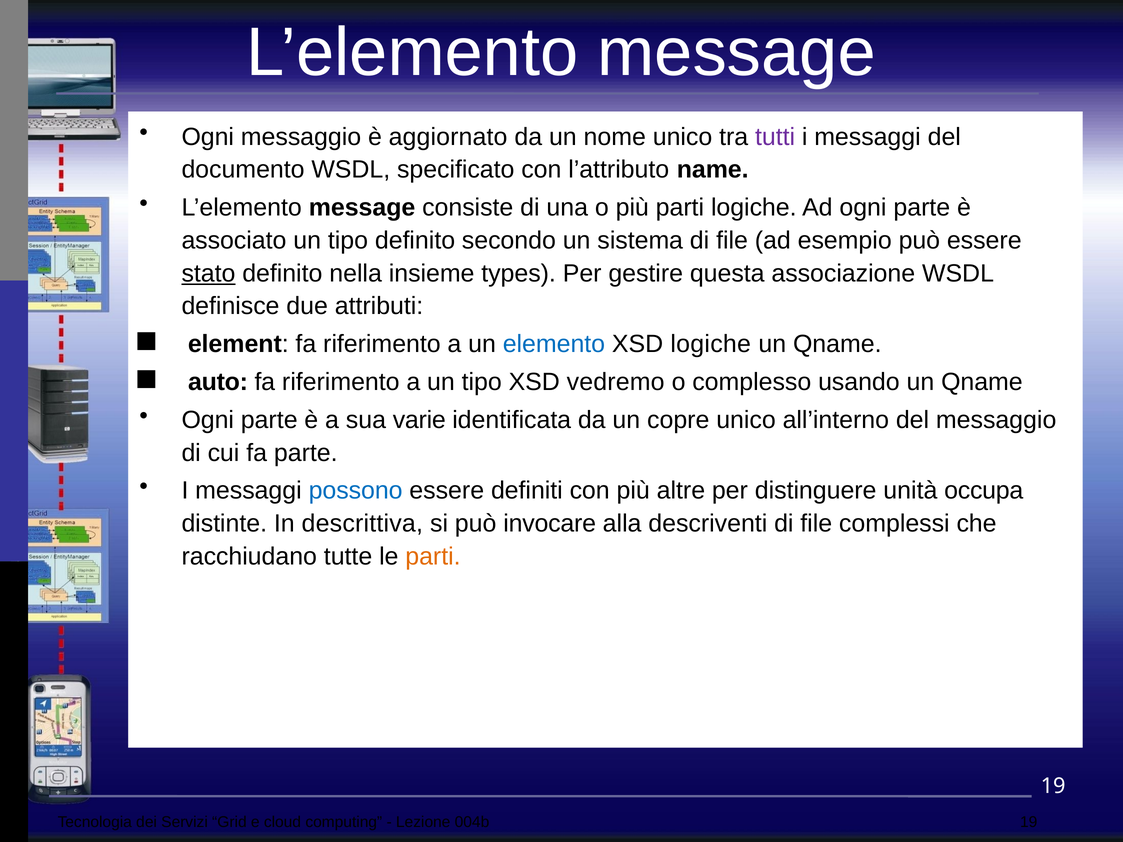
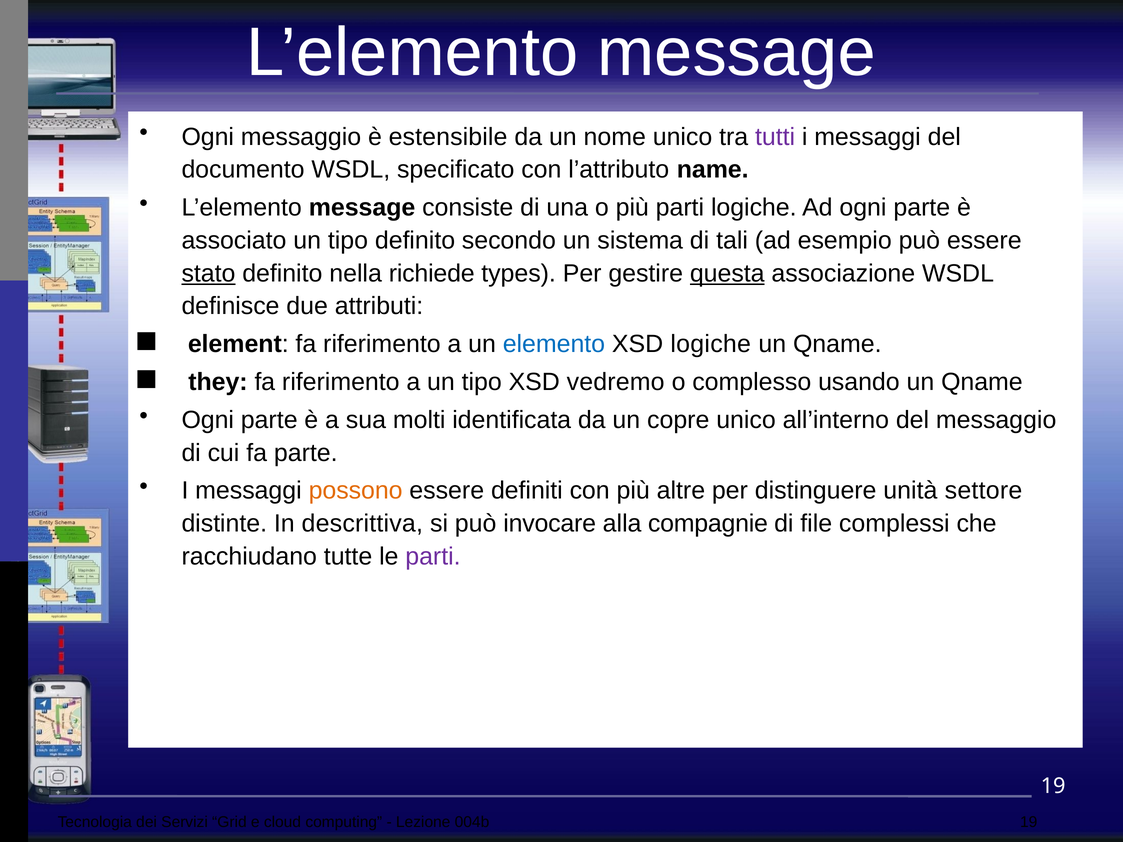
aggiornato: aggiornato -> estensibile (448, 137)
sistema di file: file -> tali (732, 241)
insieme: insieme -> richiede (432, 273)
questa underline: none -> present (727, 273)
auto: auto -> they (218, 382)
varie: varie -> molti (419, 420)
possono colour: blue -> orange (356, 491)
occupa: occupa -> settore (984, 491)
descriventi: descriventi -> compagnie (708, 524)
parti colour: orange -> purple (433, 557)
